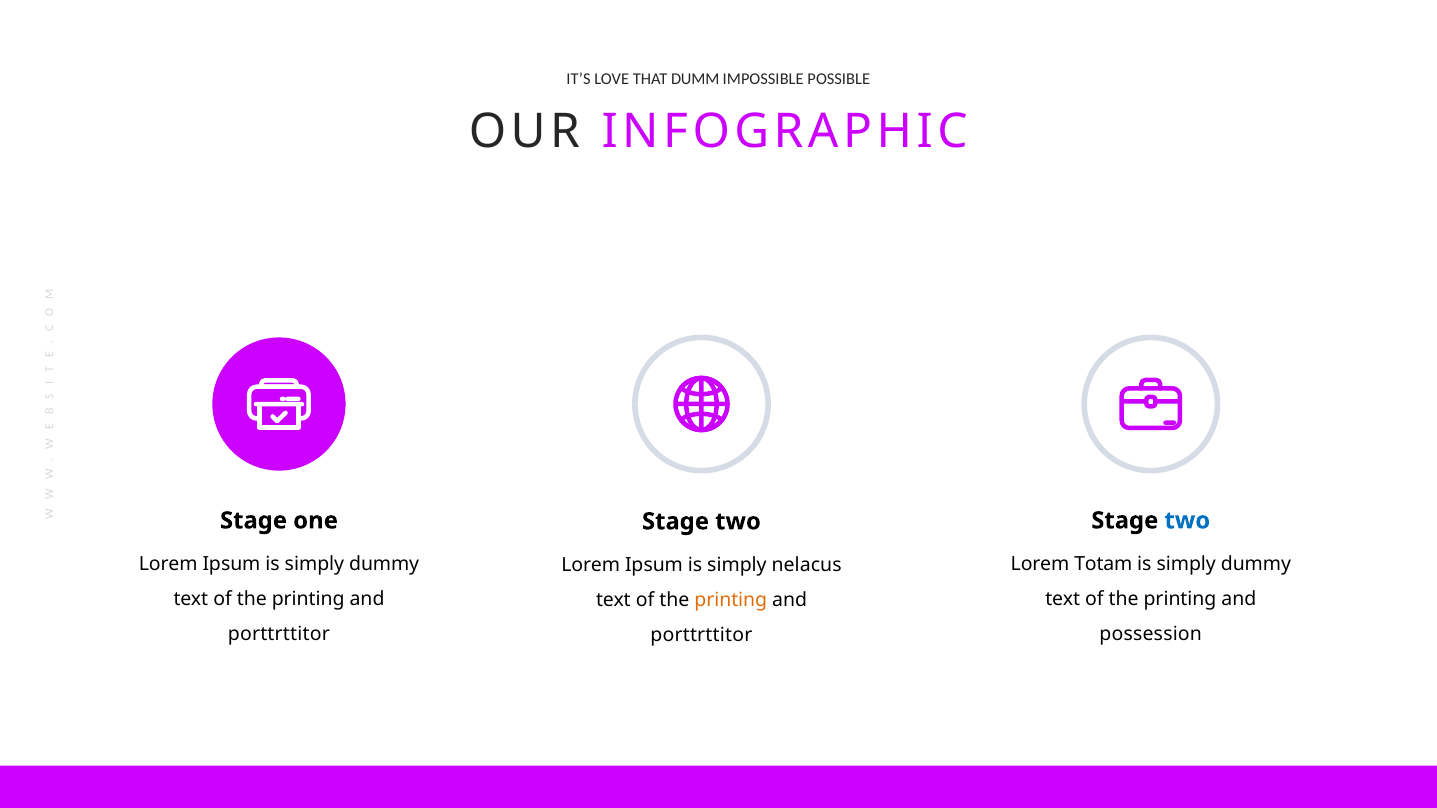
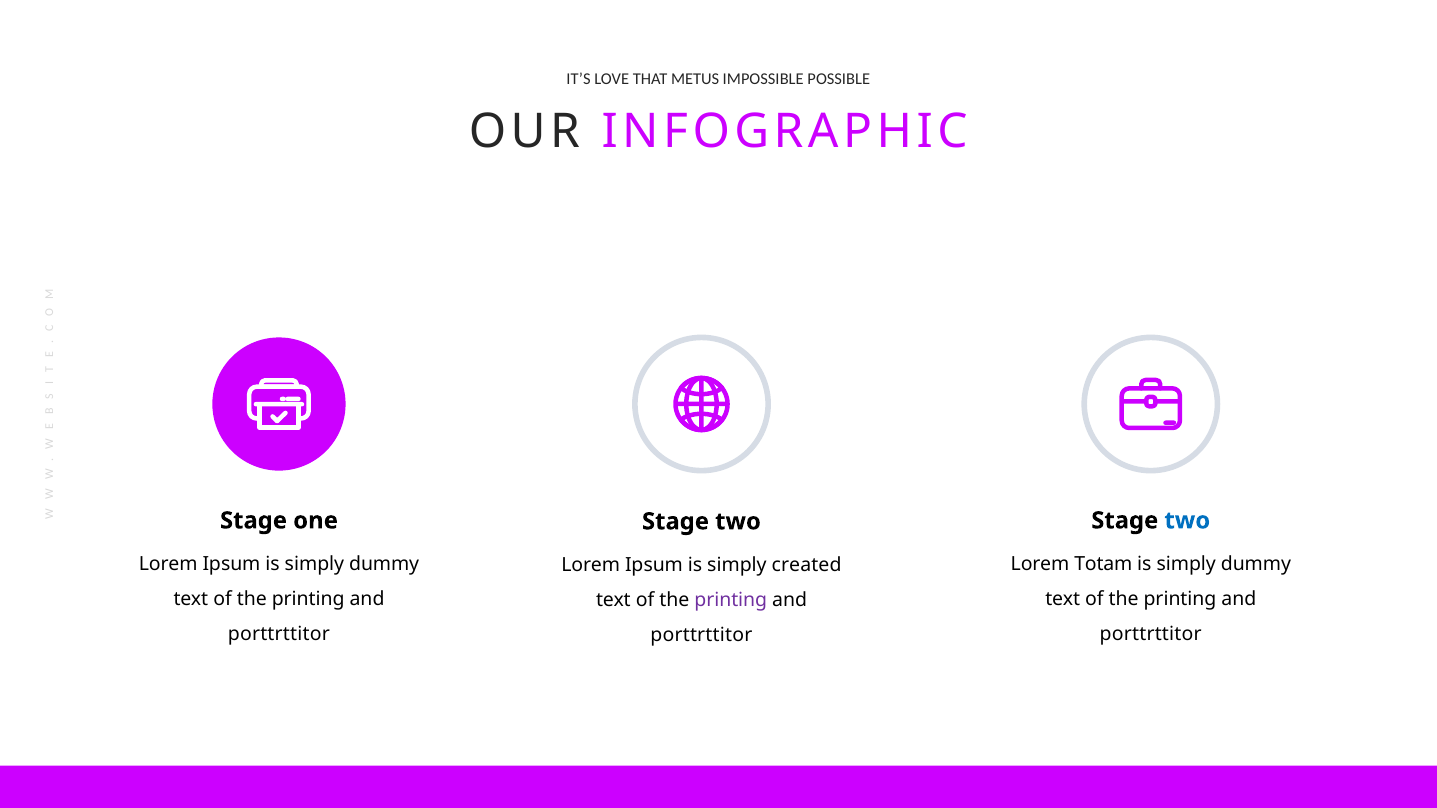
DUMM: DUMM -> METUS (695, 79)
nelacus: nelacus -> created (807, 566)
printing colour: orange -> purple (731, 601)
possession: possession -> porttrttitor (1151, 635)
